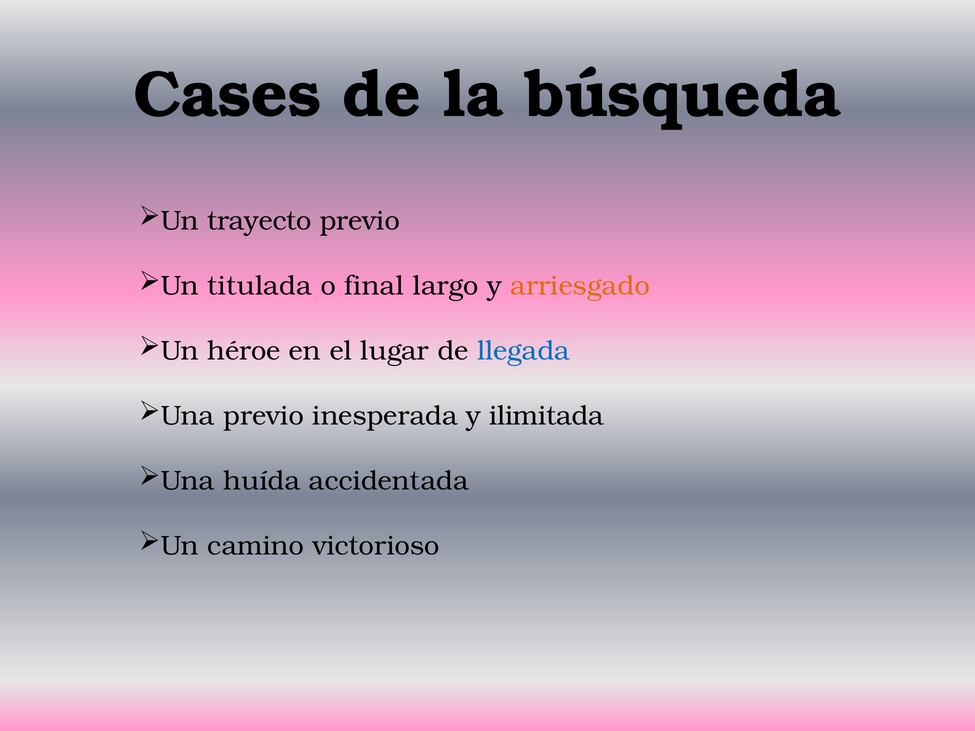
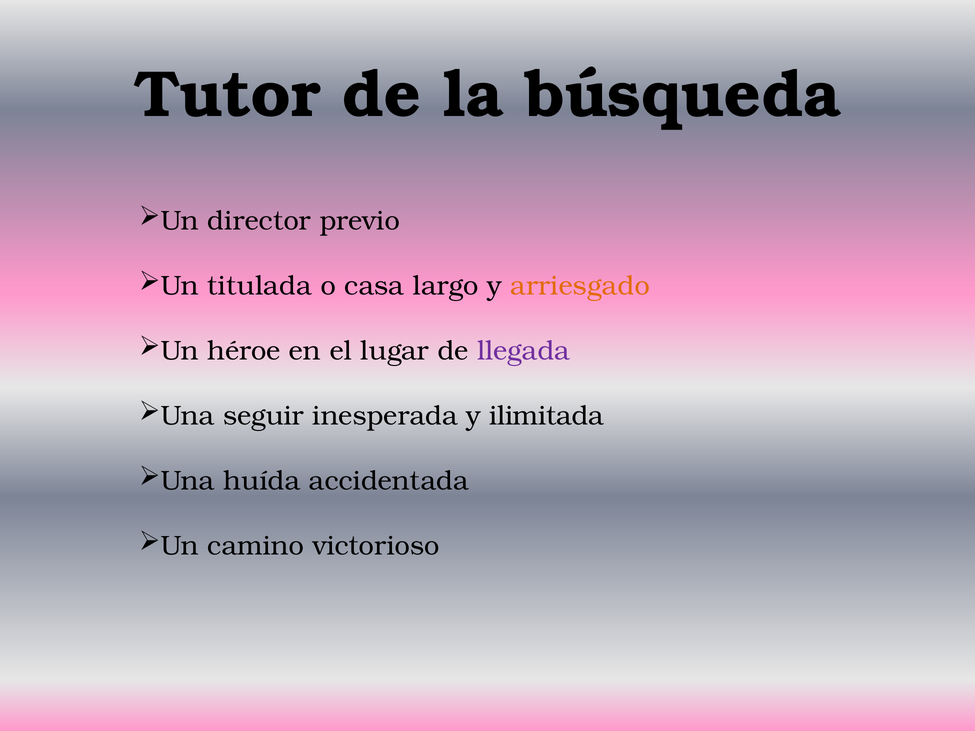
Cases: Cases -> Tutor (227, 95)
trayecto: trayecto -> director (259, 221)
final: final -> casa (374, 286)
llegada colour: blue -> purple (524, 351)
Una previo: previo -> seguir (264, 416)
